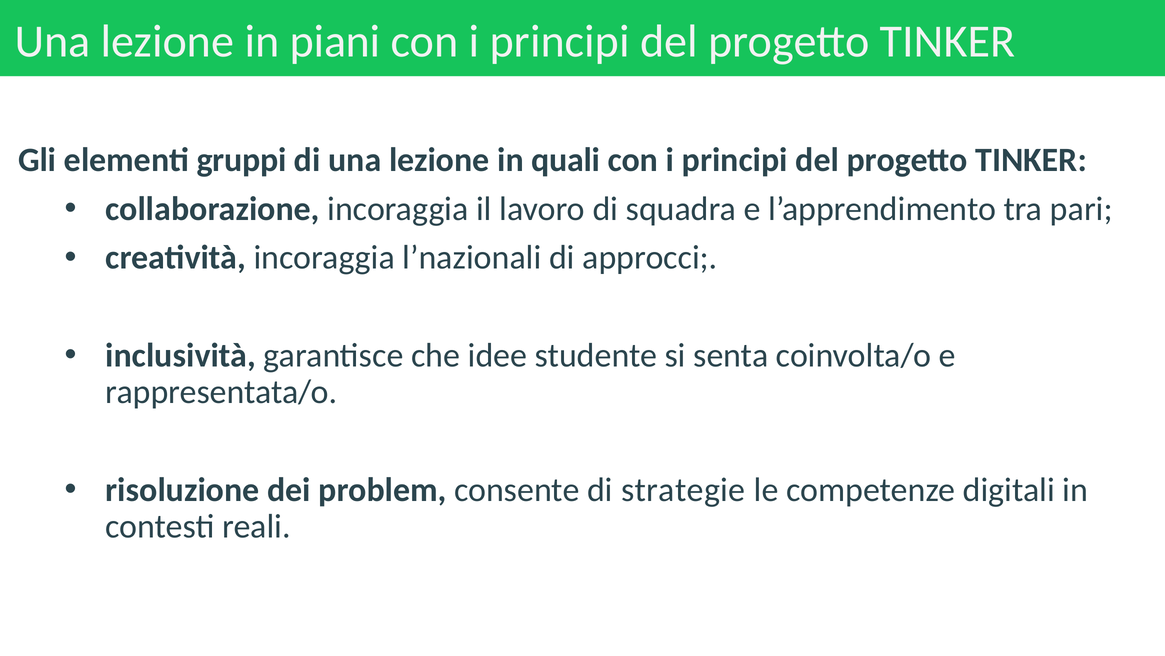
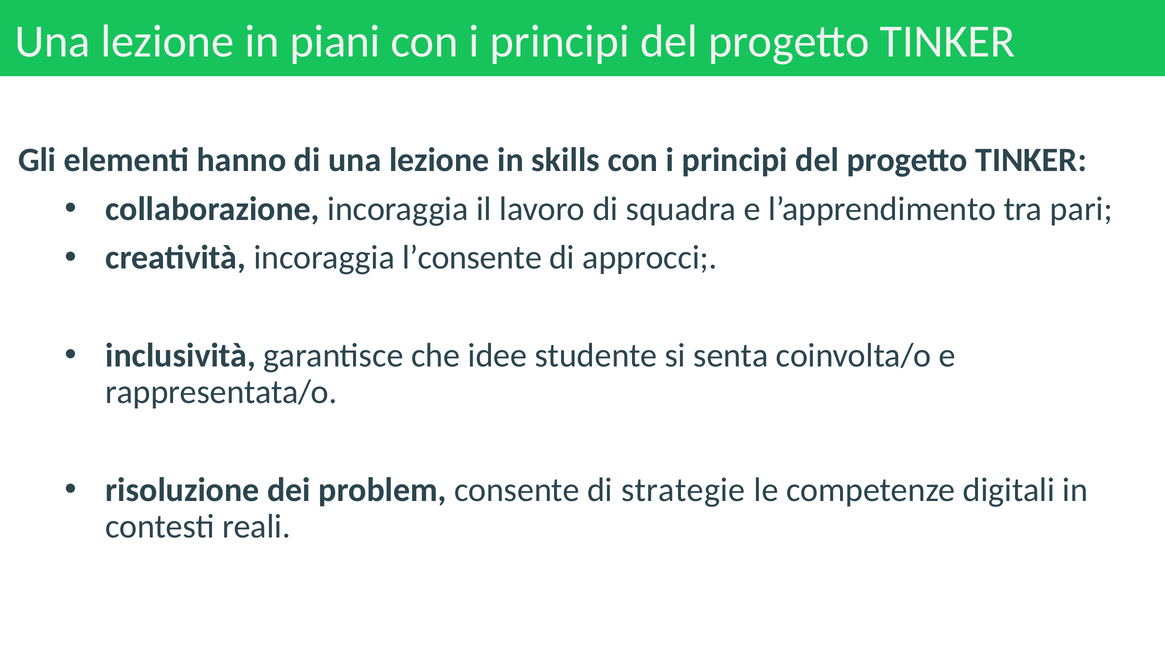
gruppi: gruppi -> hanno (241, 160)
quali: quali -> skills (566, 160)
l’nazionali: l’nazionali -> l’consente (472, 257)
